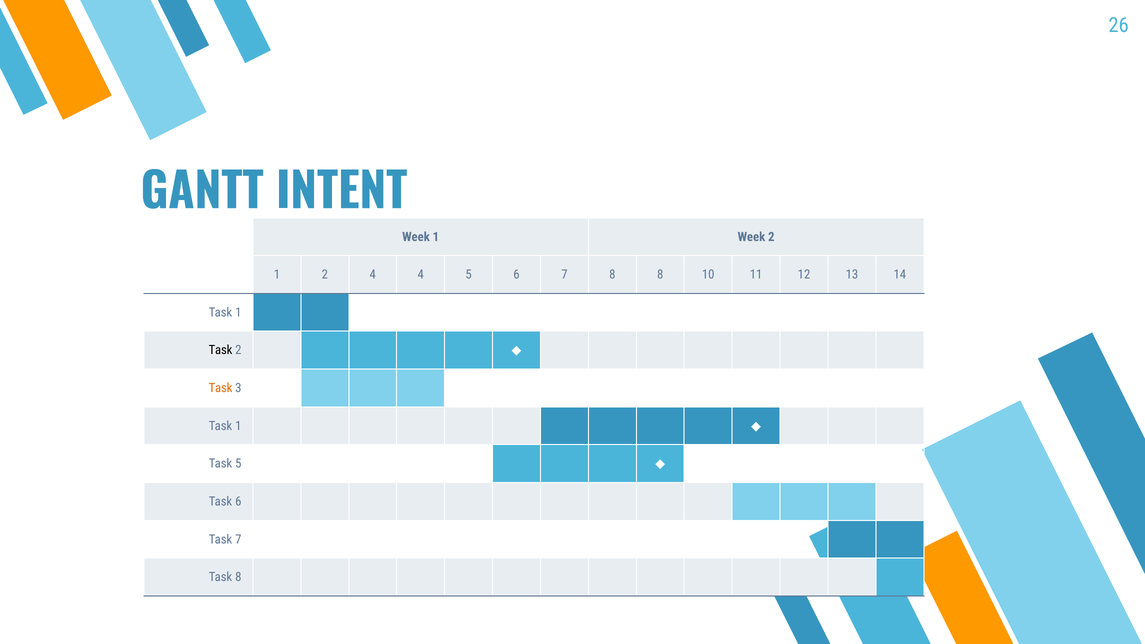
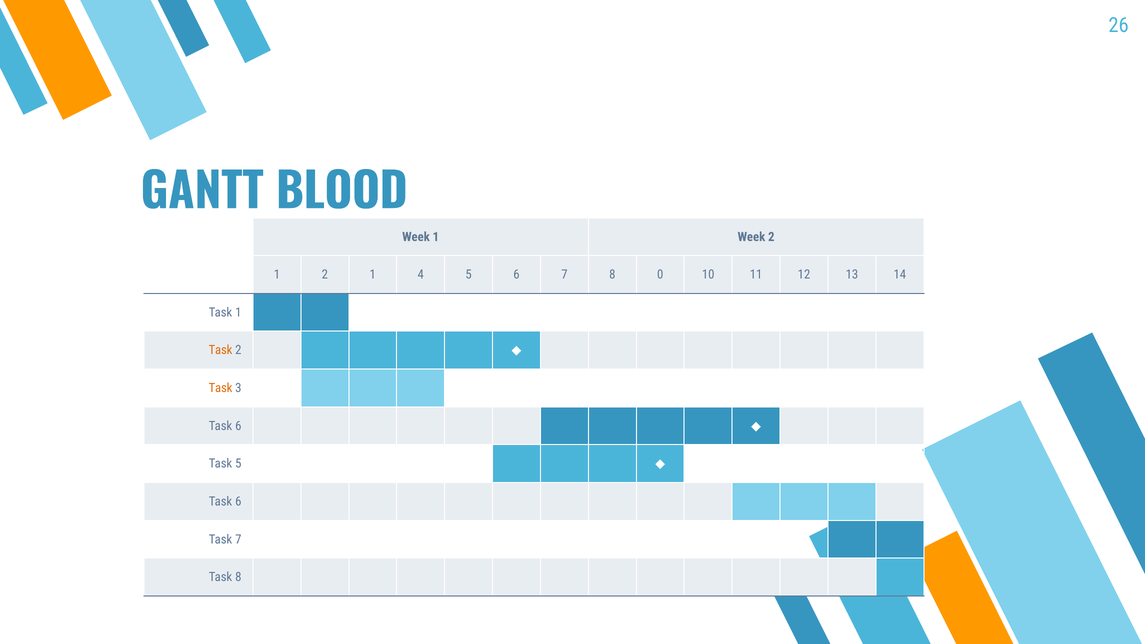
INTENT: INTENT -> BLOOD (342, 192)
1 2 4: 4 -> 1 (373, 275)
8 8: 8 -> 0 (660, 275)
Task colour: black -> orange (221, 350)
1: 1 -> 6 (238, 426)
